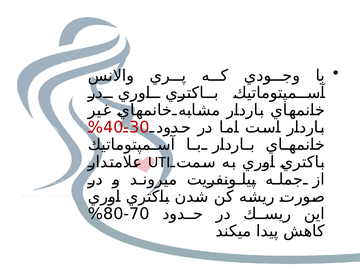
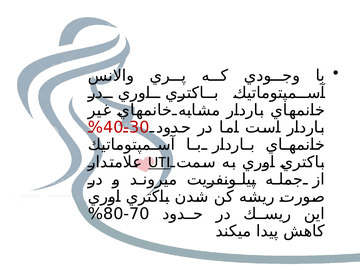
UTI underline: none -> present (159, 162)
